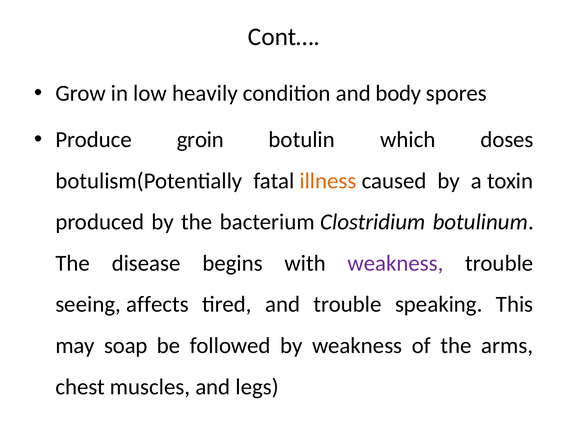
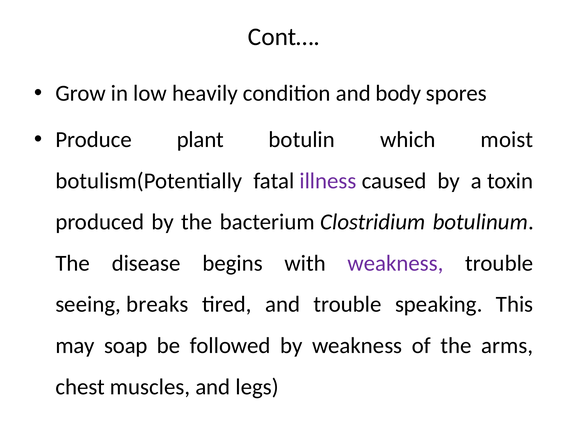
groin: groin -> plant (200, 140)
doses: doses -> moist (507, 140)
illness colour: orange -> purple (328, 181)
affects: affects -> breaks (157, 304)
